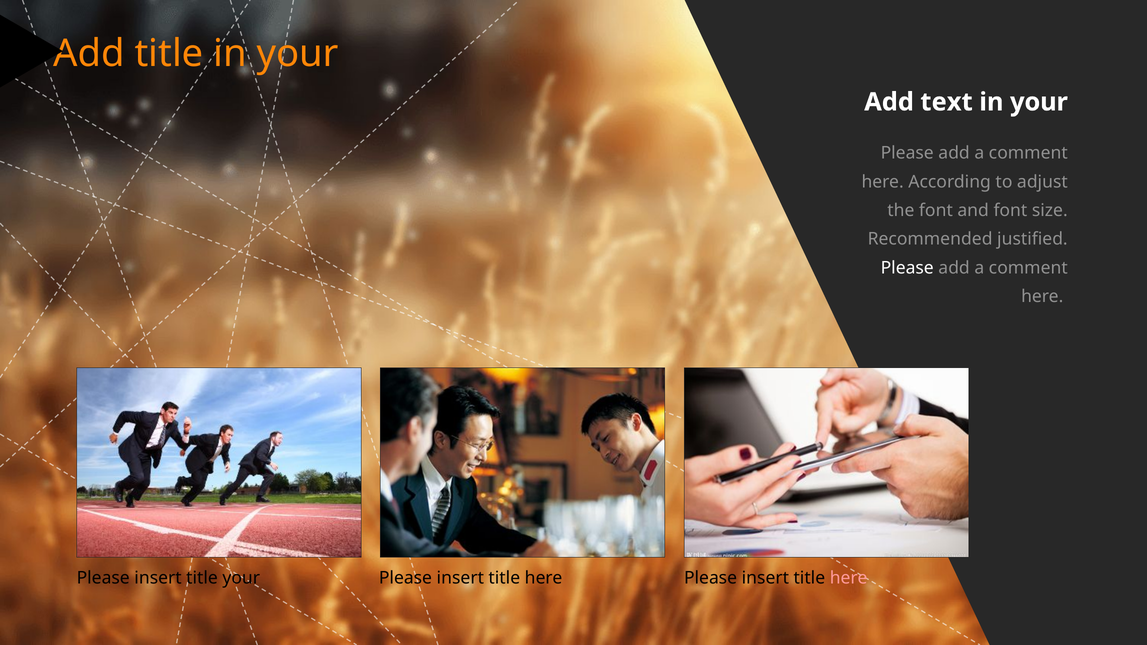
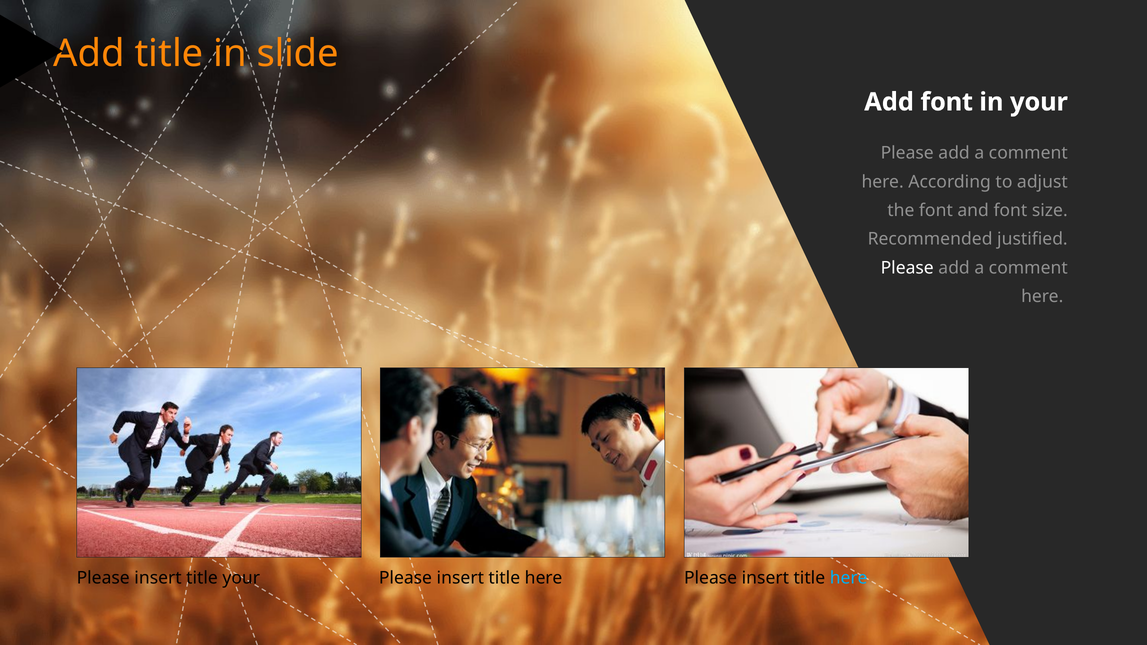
title in your: your -> slide (298, 54)
Add text: text -> font (947, 102)
here colour: pink -> light blue (849, 578)
